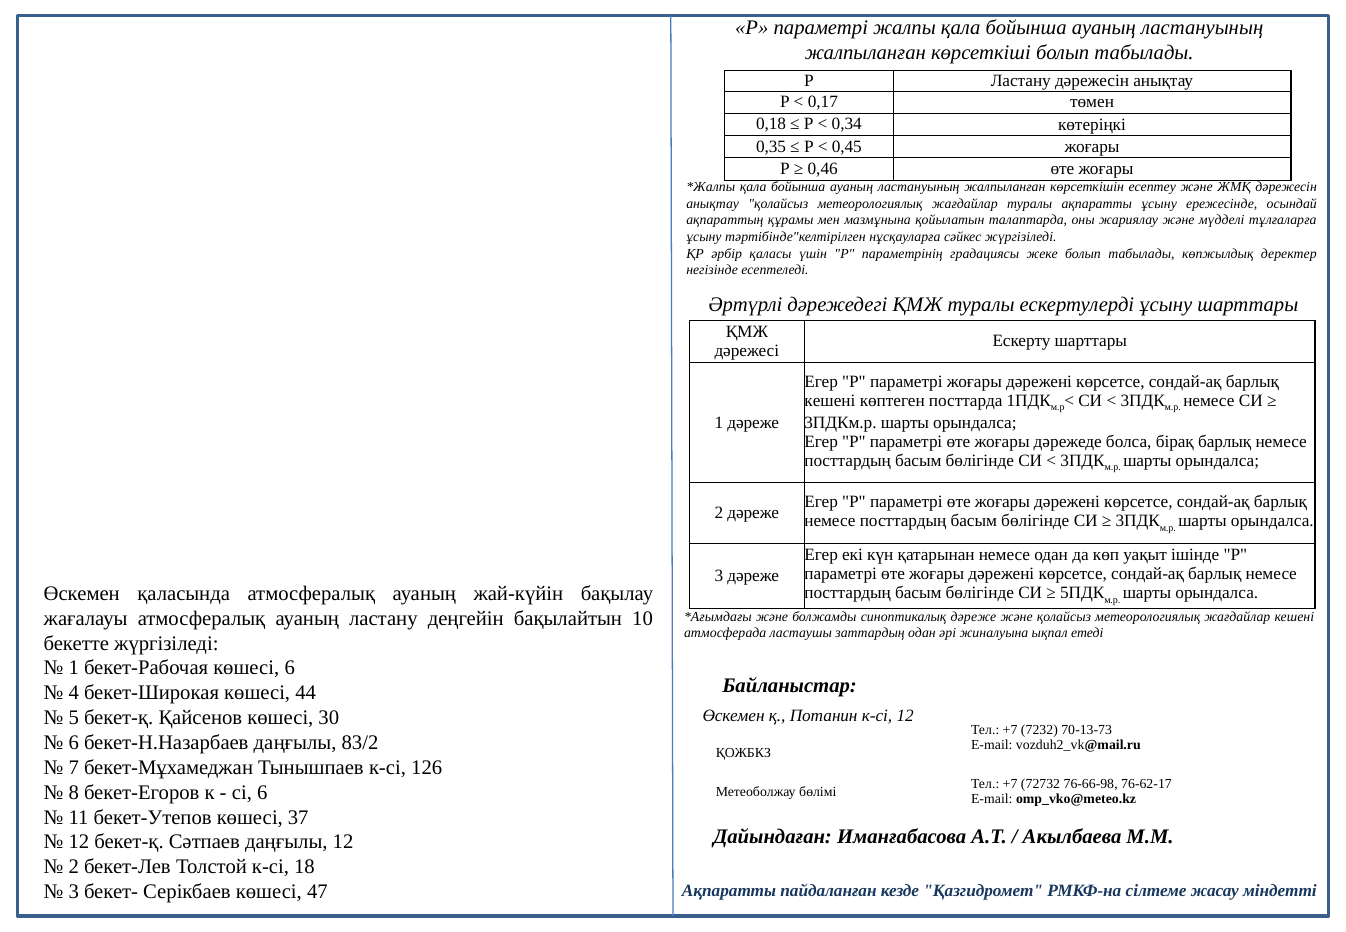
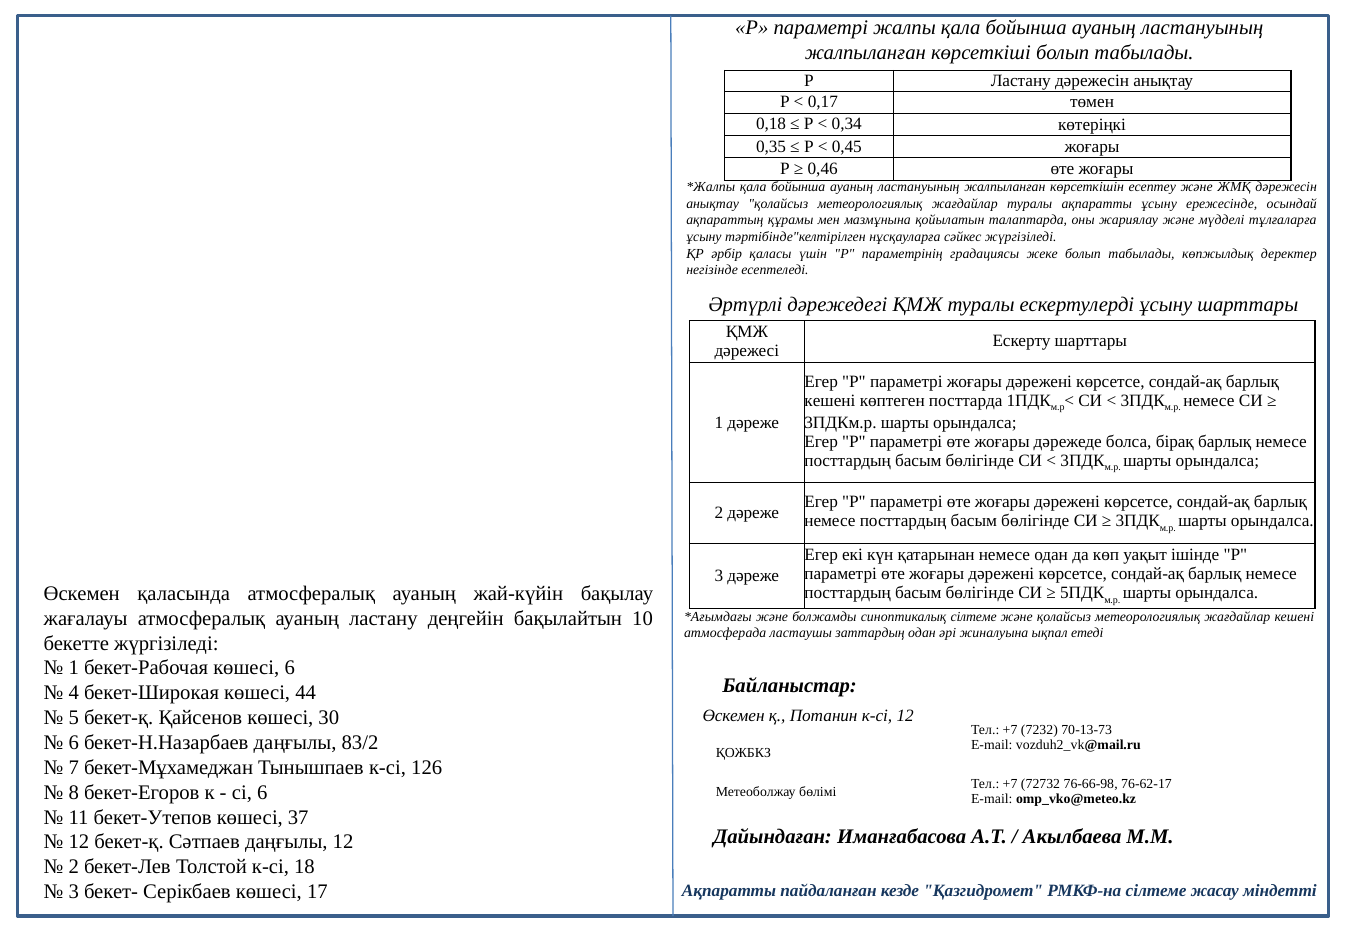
синоптикалық дәреже: дәреже -> сілтеме (974, 617)
47: 47 -> 17 (317, 892)
